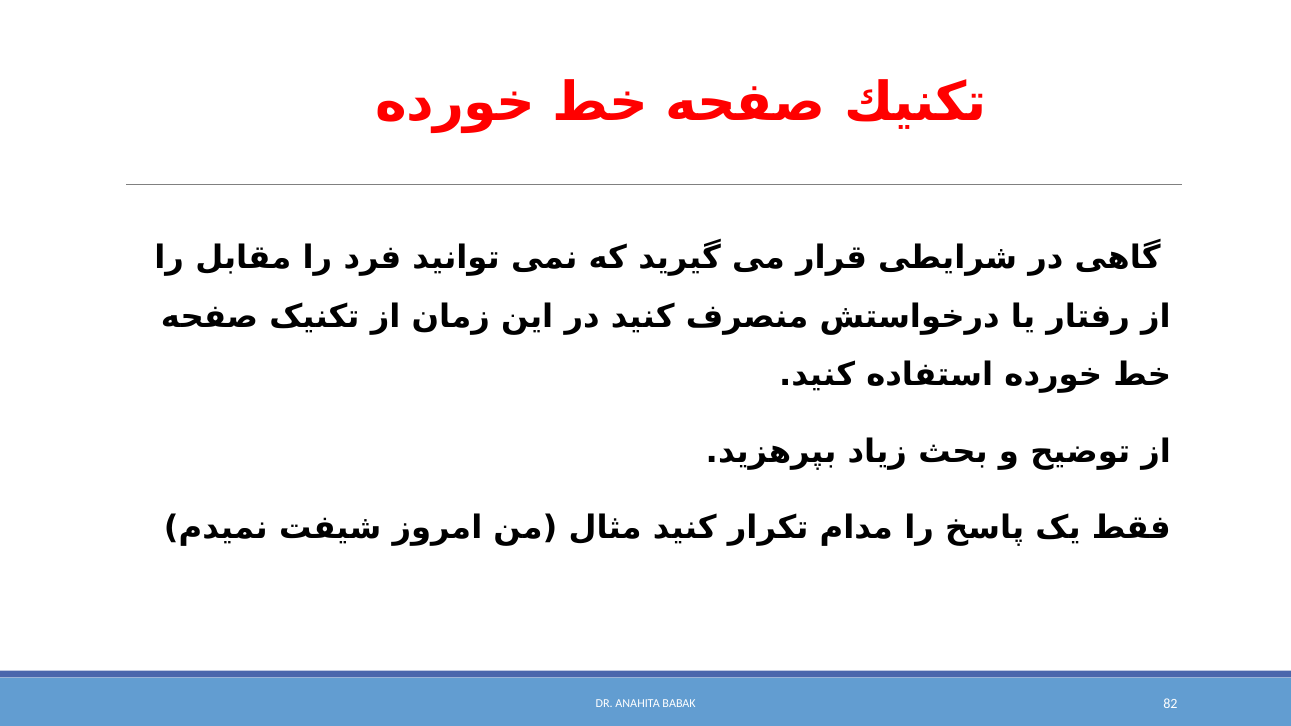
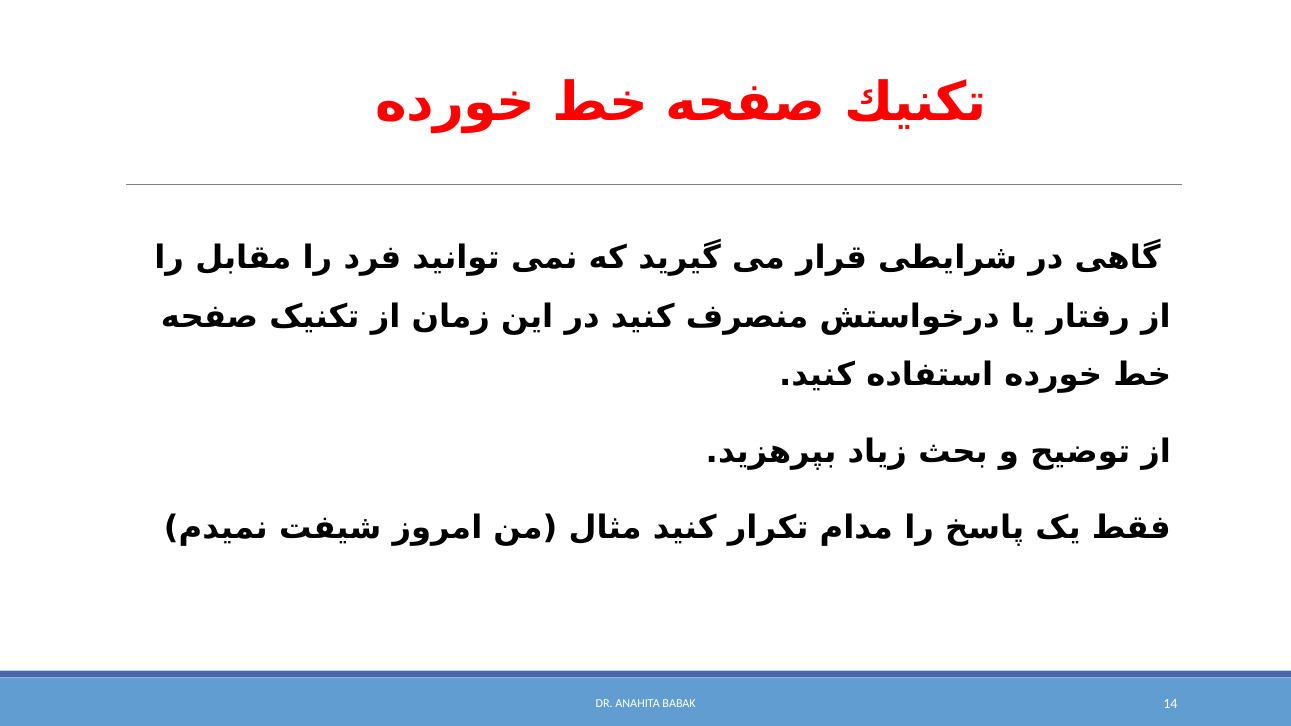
82: 82 -> 14 (1170, 704)
